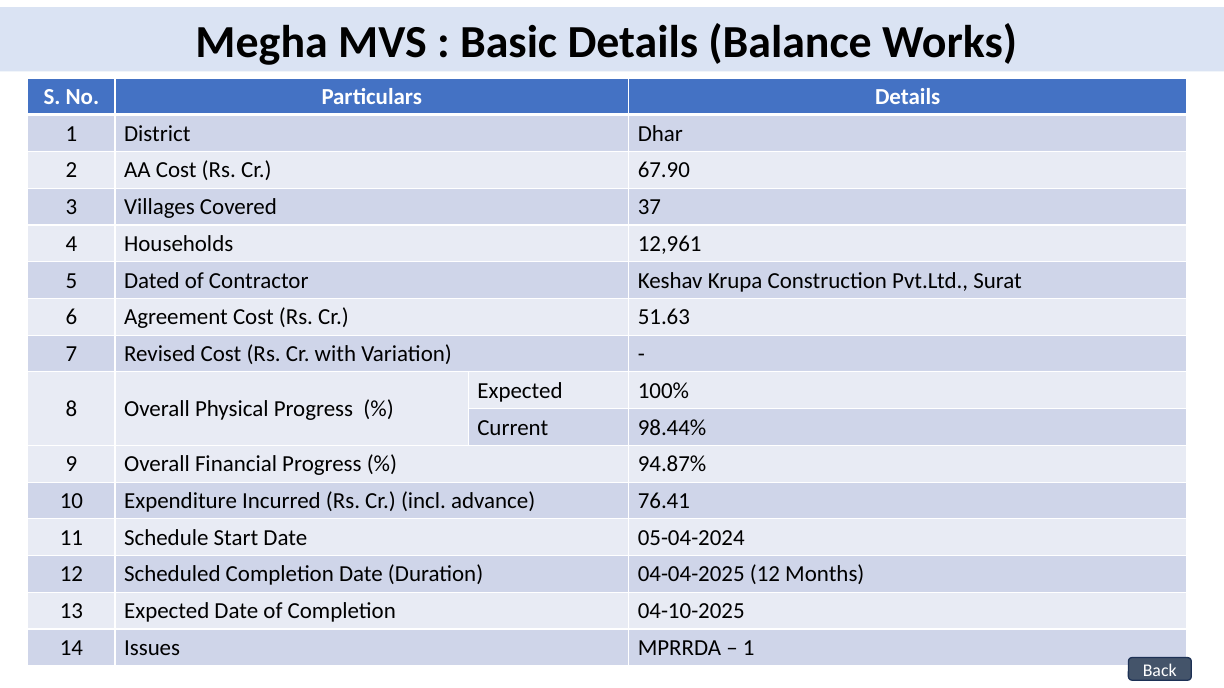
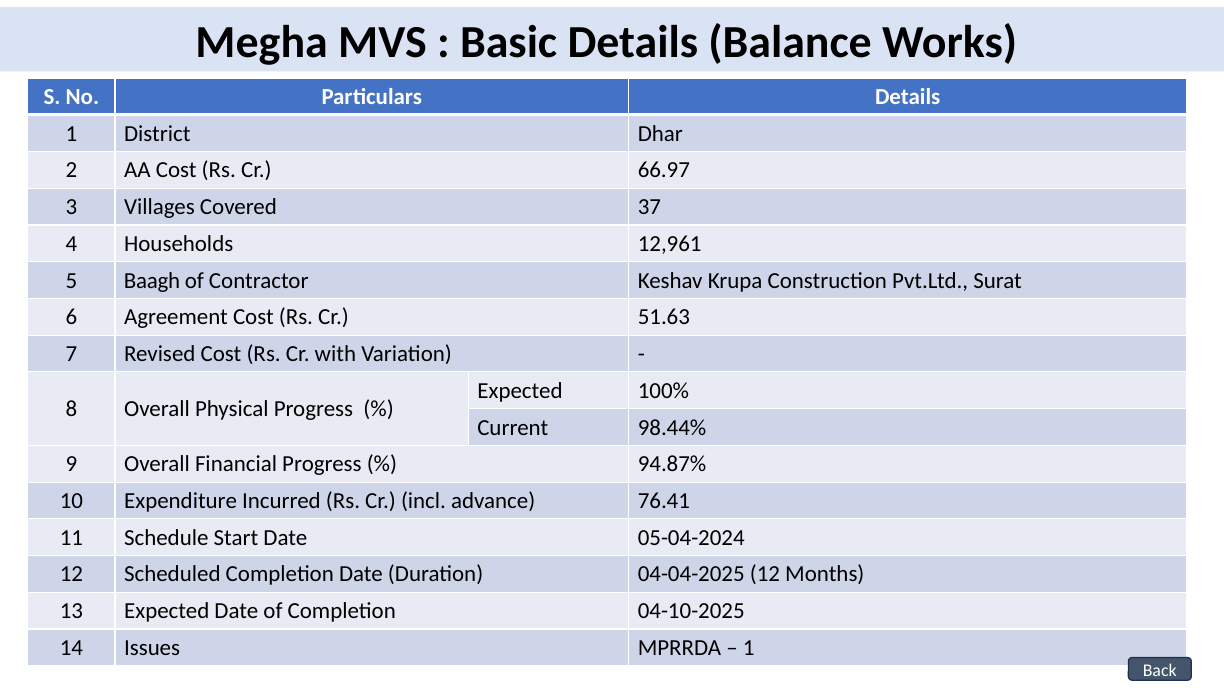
67.90: 67.90 -> 66.97 (664, 170)
Dated: Dated -> Baagh (152, 281)
